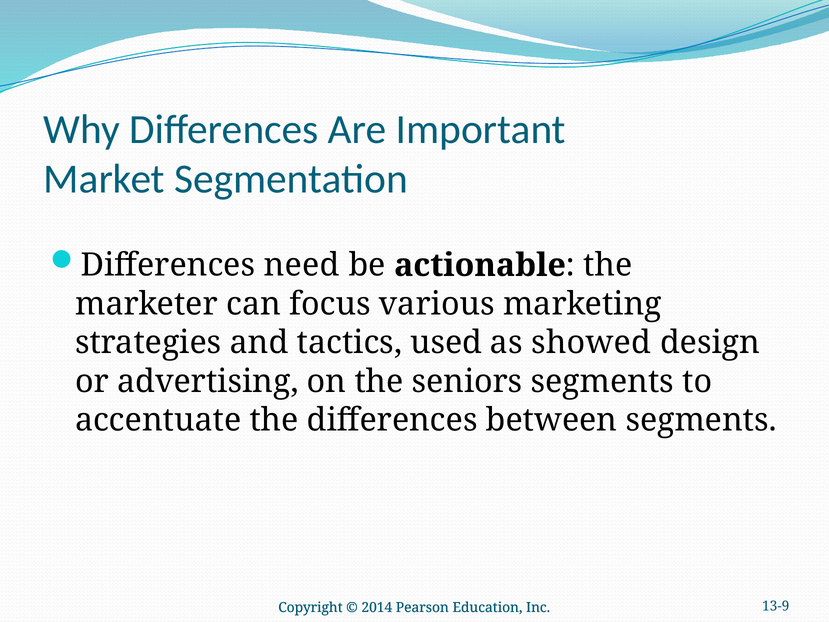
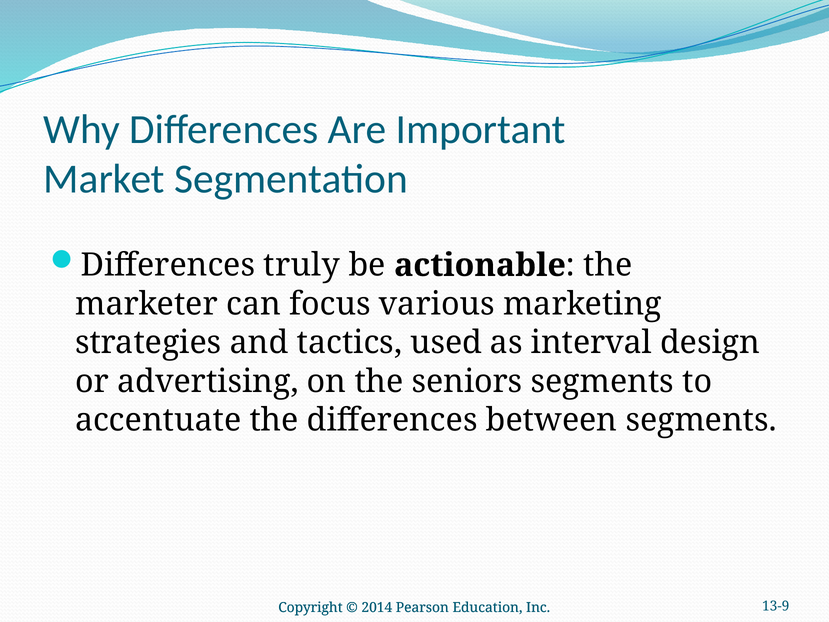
need: need -> truly (302, 265)
showed: showed -> interval (591, 343)
